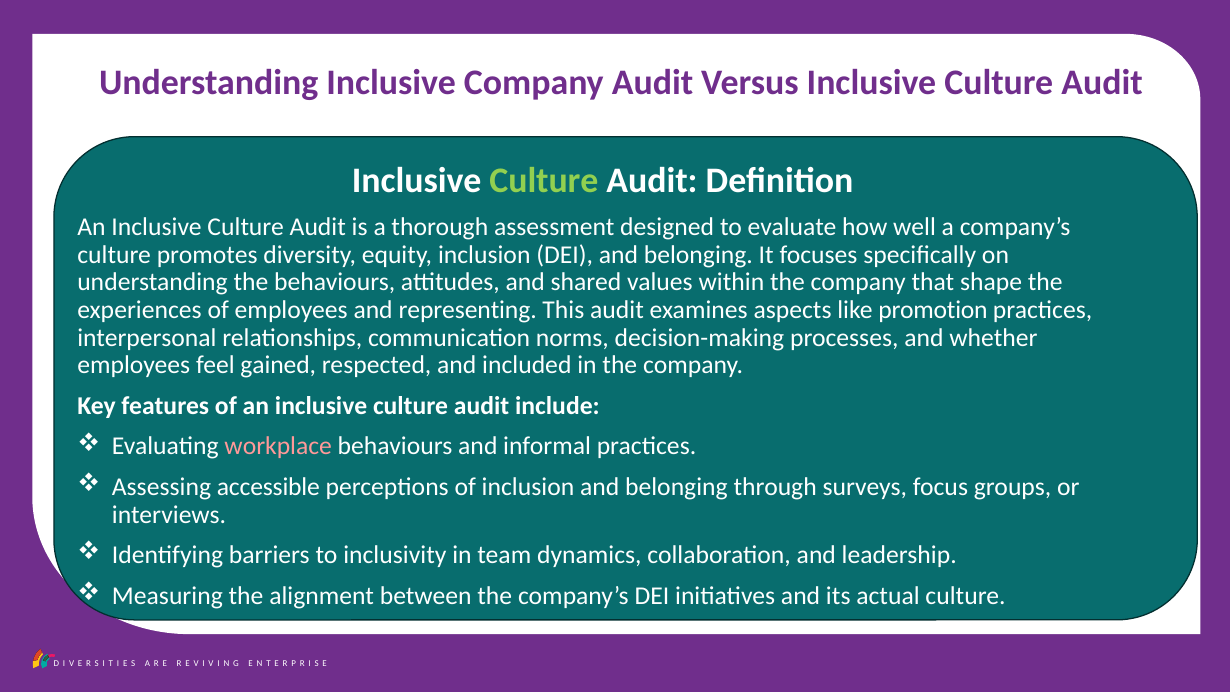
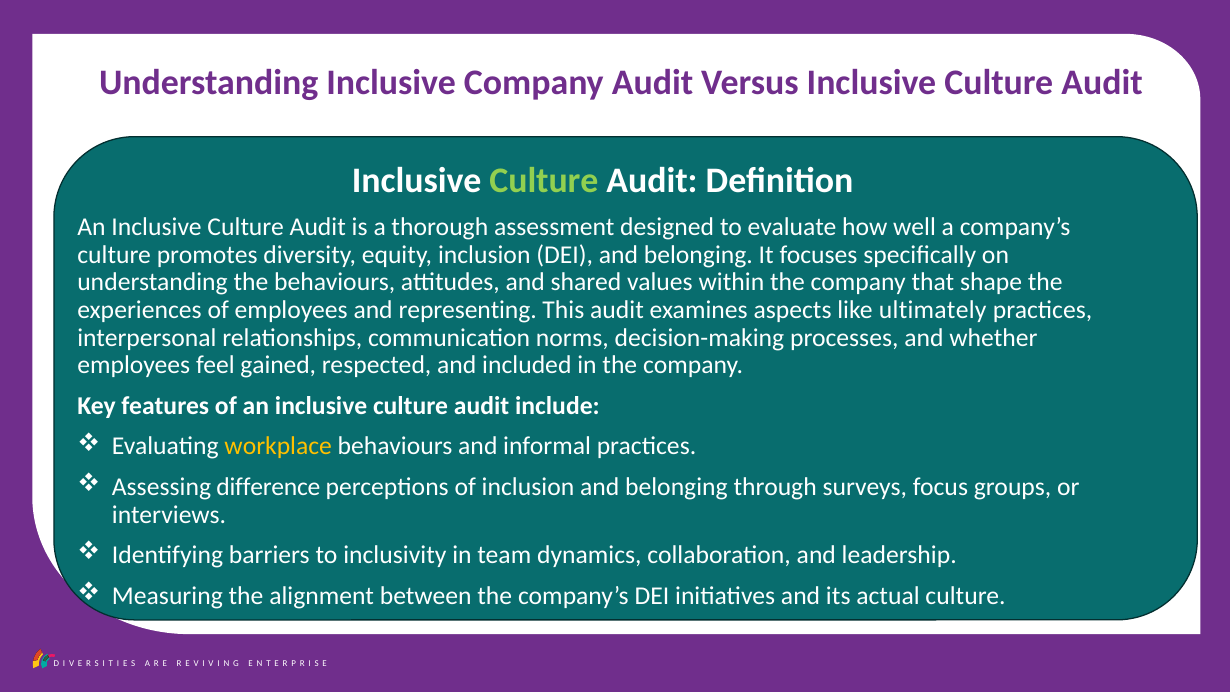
promotion: promotion -> ultimately (933, 310)
workplace colour: pink -> yellow (278, 446)
accessible: accessible -> difference (268, 487)
